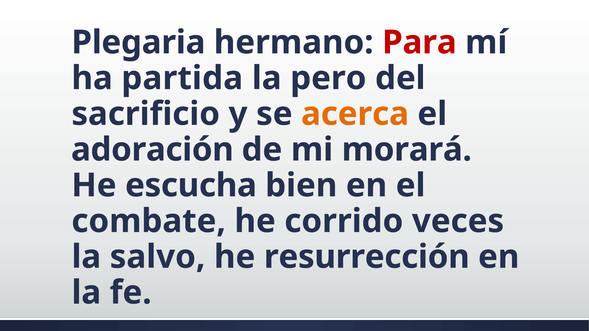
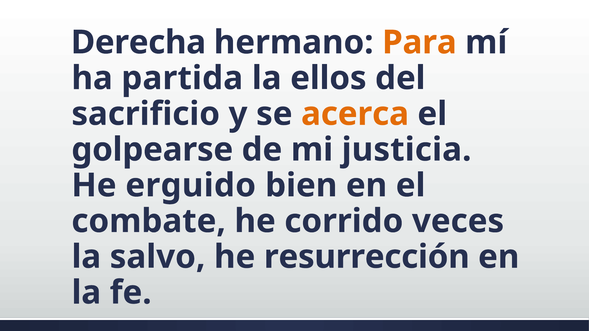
Plegaria: Plegaria -> Derecha (138, 42)
Para colour: red -> orange (419, 42)
pero: pero -> ellos (328, 78)
adoración: adoración -> golpearse (152, 150)
morará: morará -> justicia (407, 150)
escucha: escucha -> erguido (191, 186)
